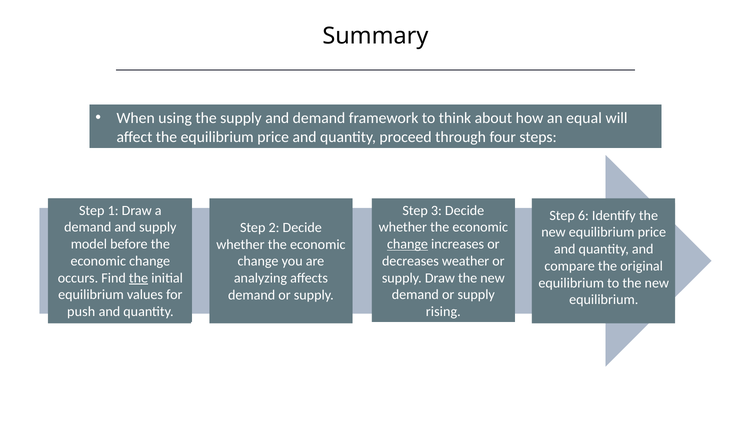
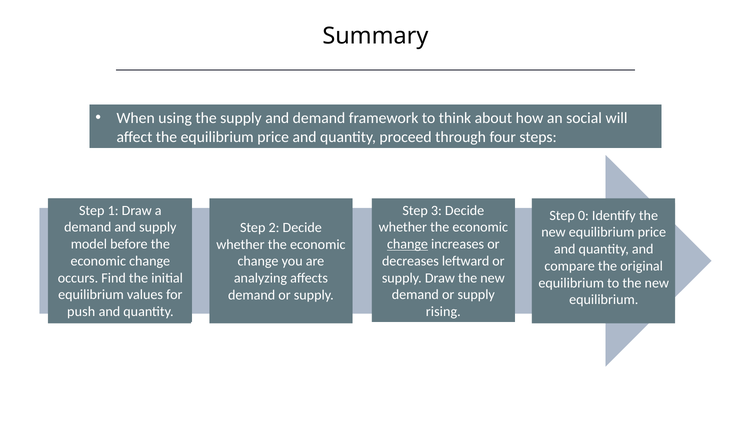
equal: equal -> social (584, 118)
6: 6 -> 0 (583, 216)
weather: weather -> leftward (466, 261)
the underline: present -> none (139, 278)
